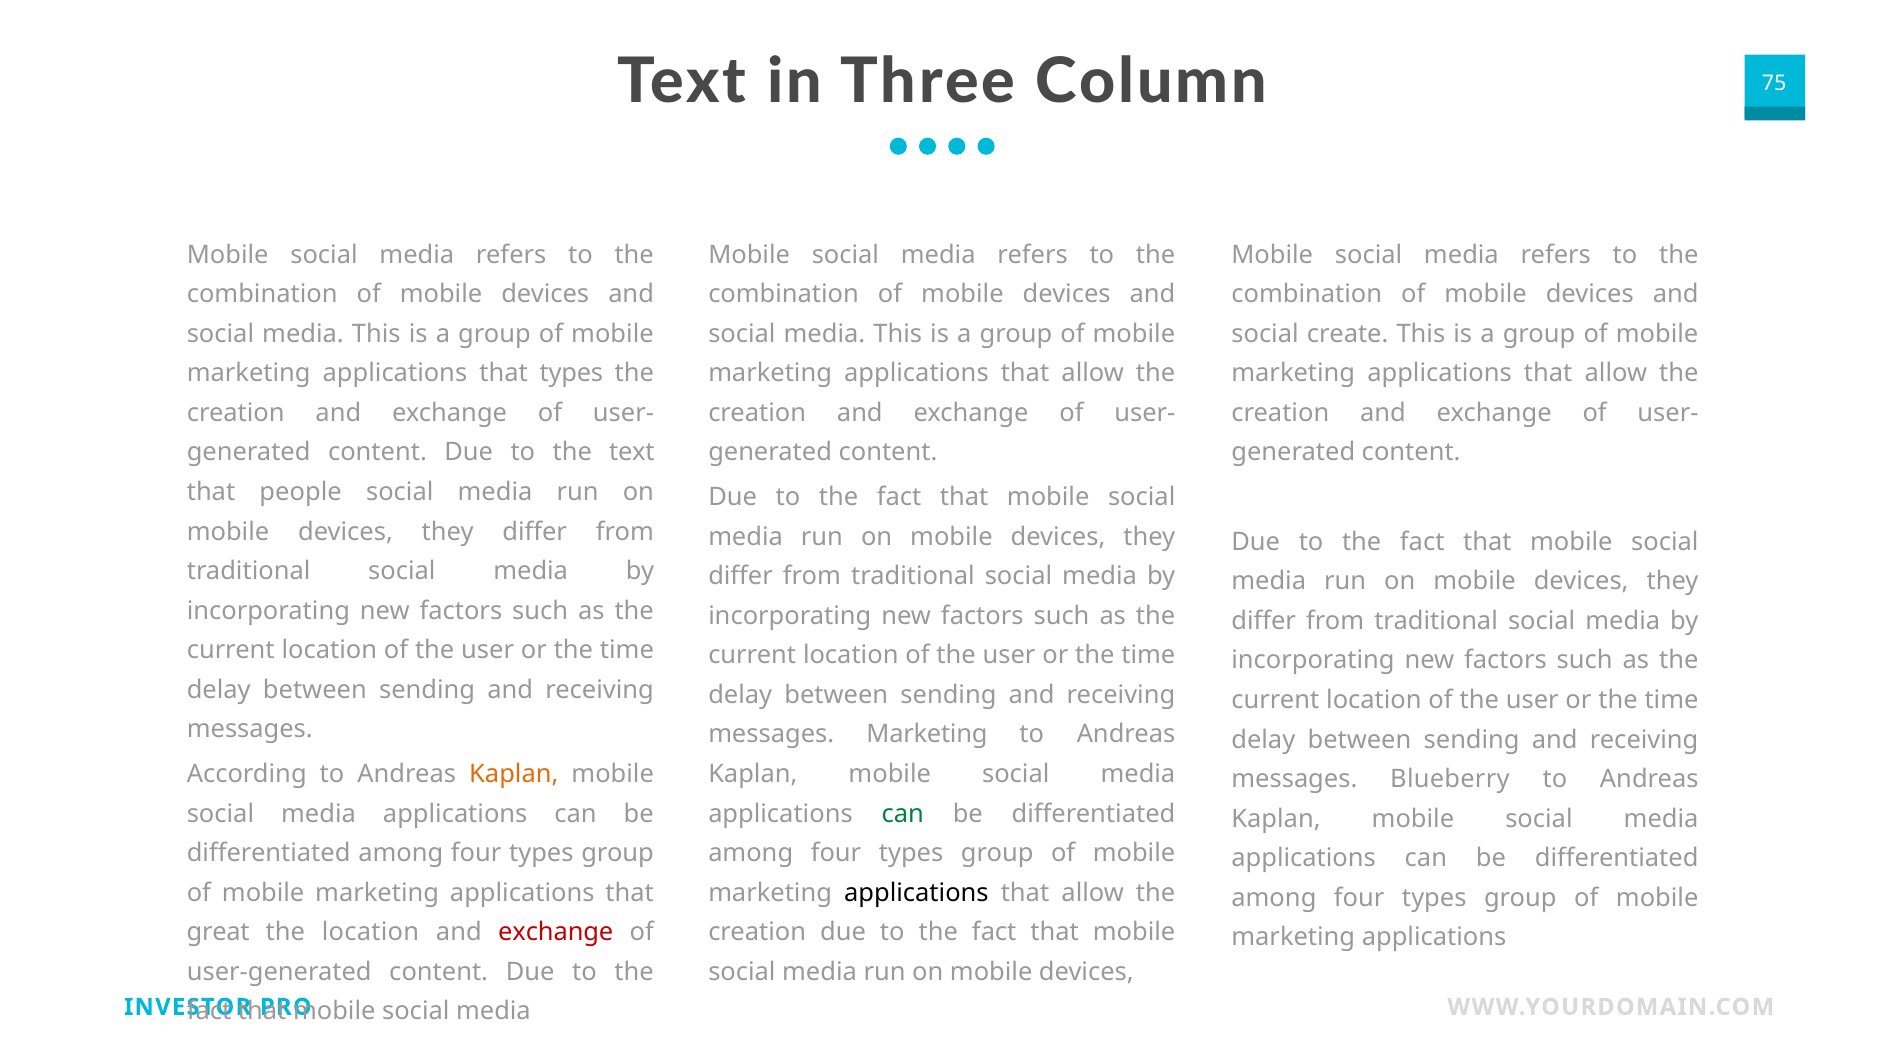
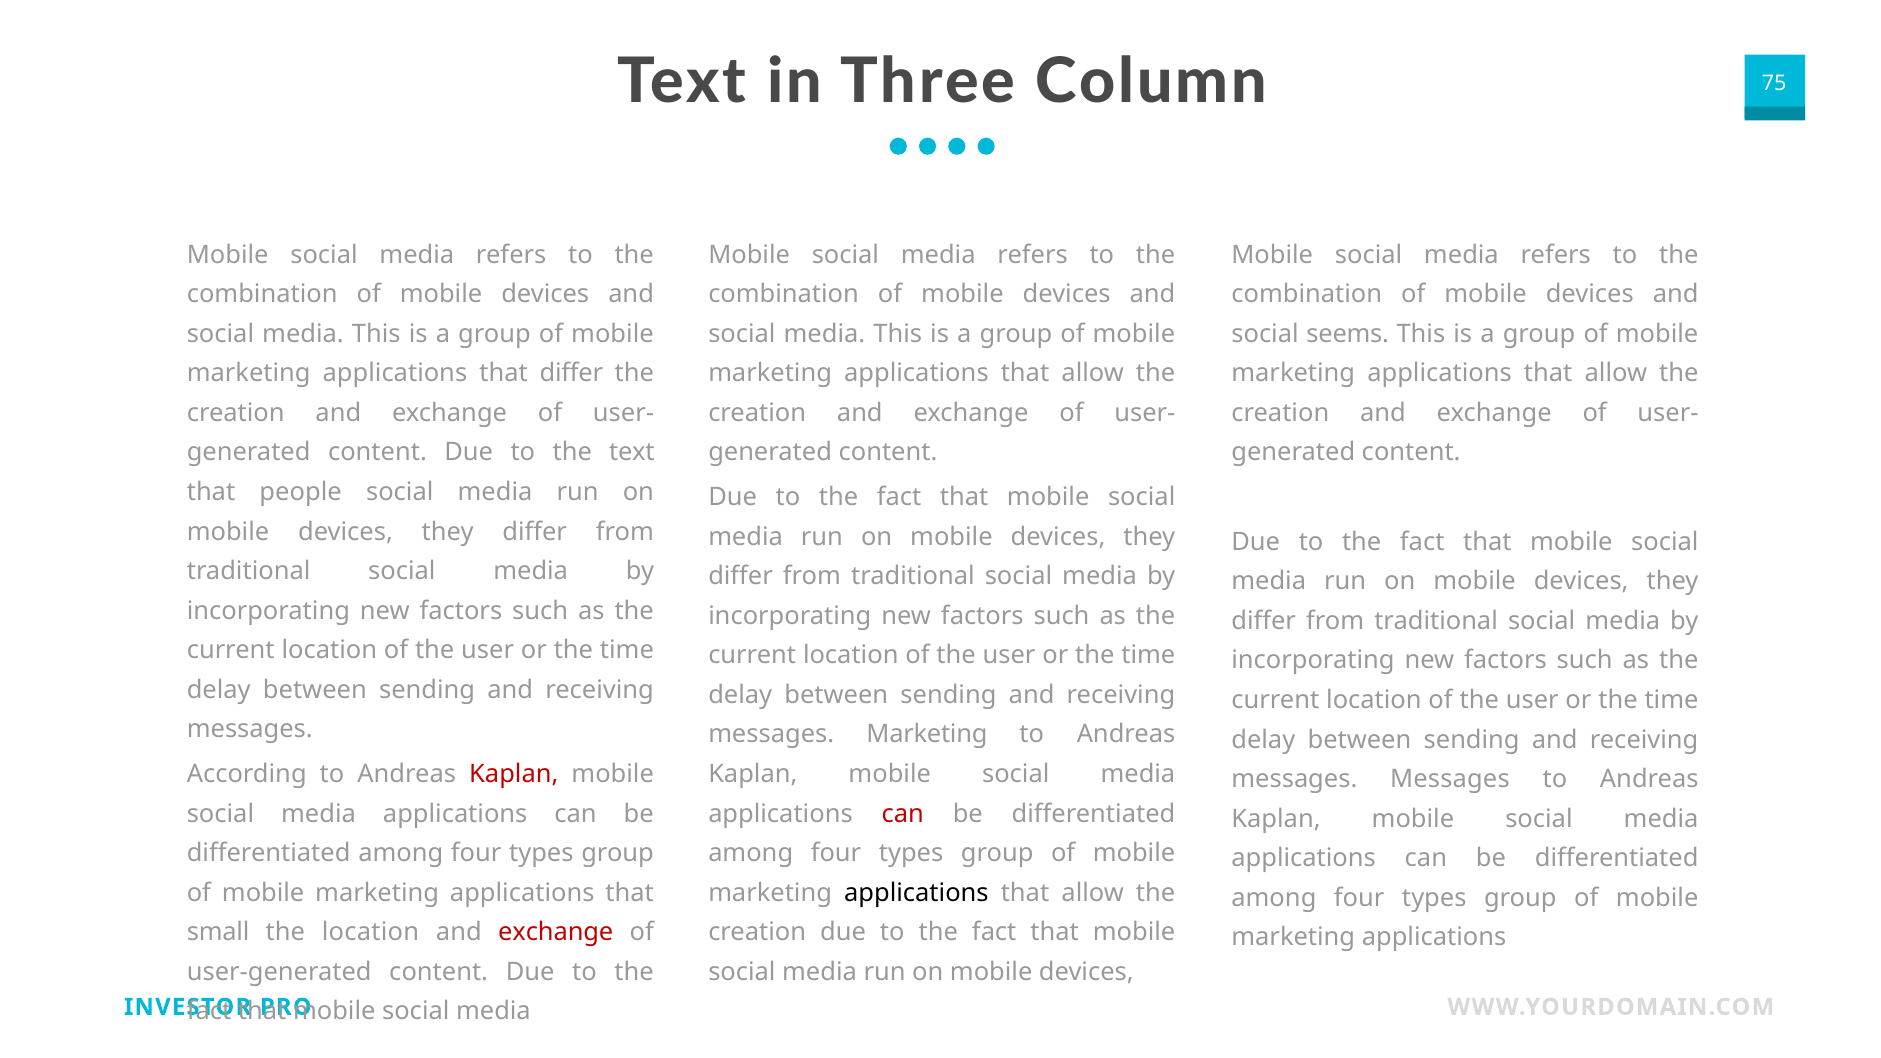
create: create -> seems (1348, 334)
that types: types -> differ (571, 373)
Kaplan colour: orange -> red (514, 774)
messages Blueberry: Blueberry -> Messages (1450, 779)
can colour: green -> red (903, 814)
great: great -> small (218, 933)
